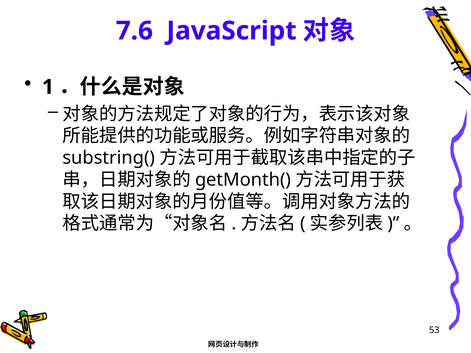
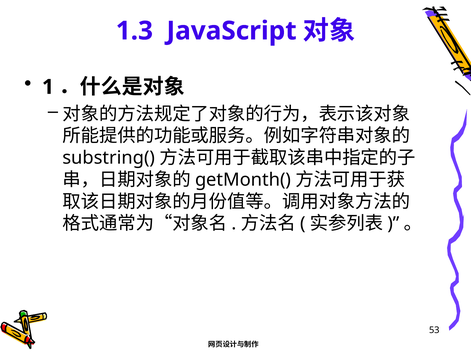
7.6: 7.6 -> 1.3 (134, 31)
